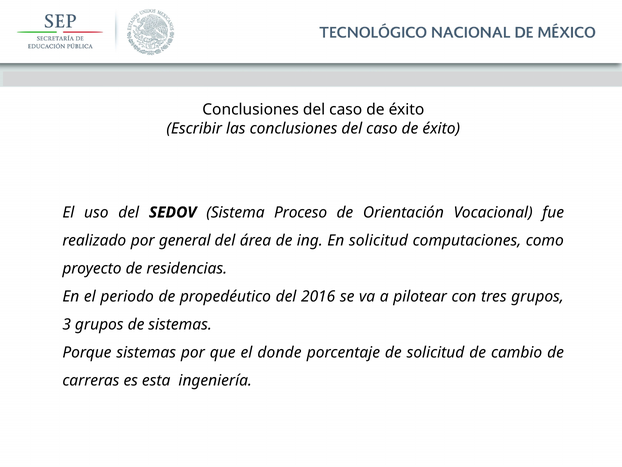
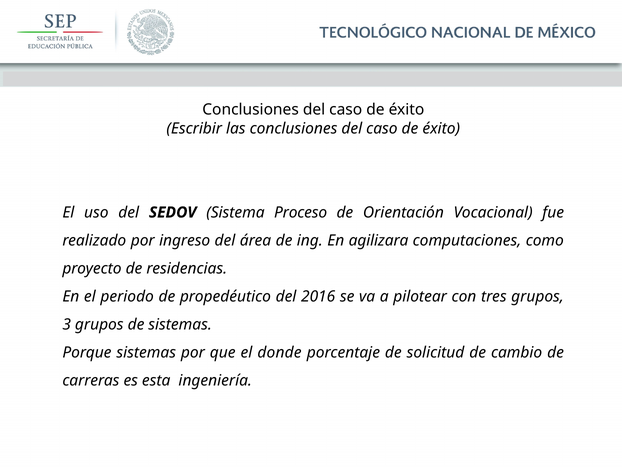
general: general -> ingreso (185, 240)
En solicitud: solicitud -> agilizara (379, 240)
